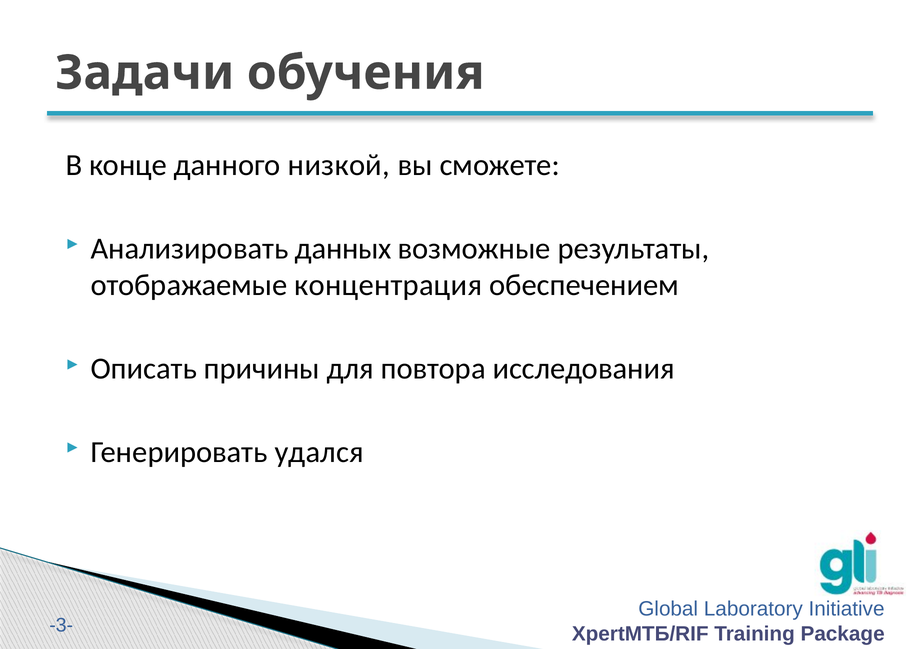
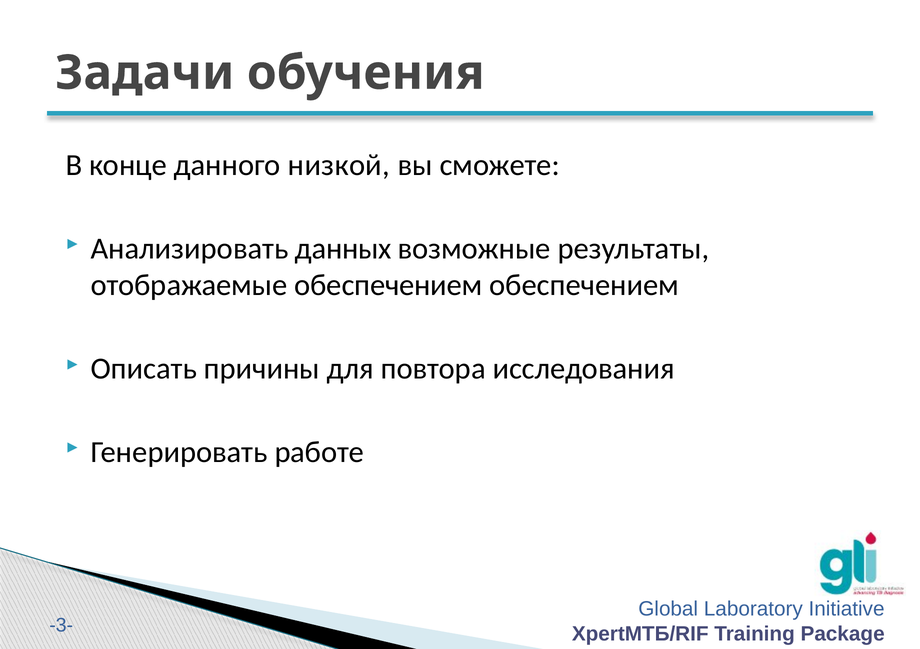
отображаемые концентрация: концентрация -> обеспечением (388, 285)
удался: удался -> работе (319, 452)
